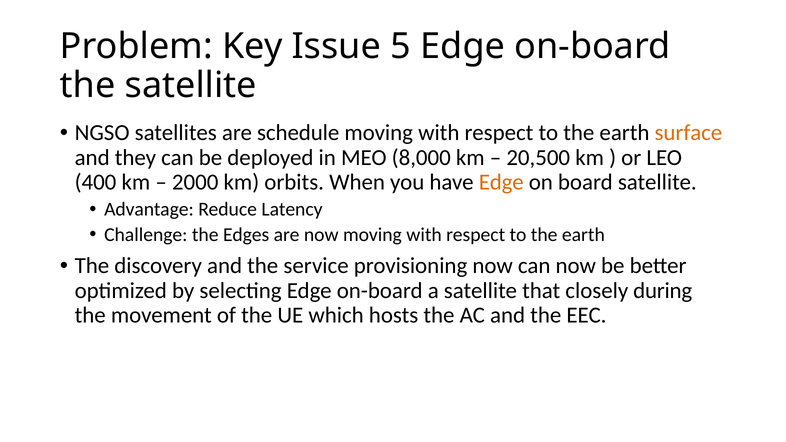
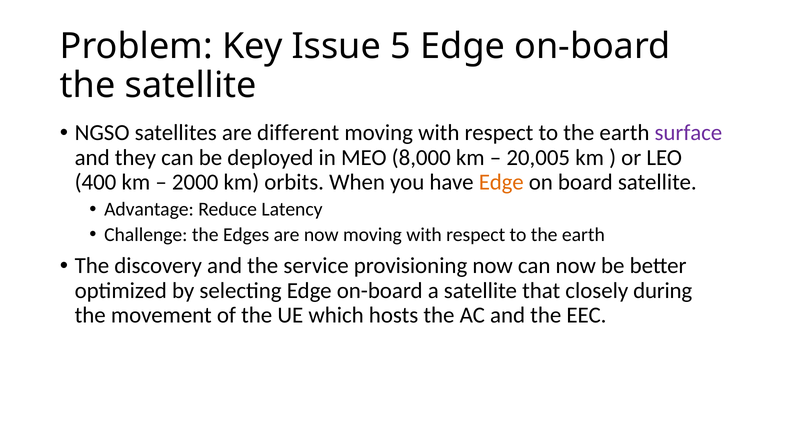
schedule: schedule -> different (298, 133)
surface colour: orange -> purple (688, 133)
20,500: 20,500 -> 20,005 (538, 158)
